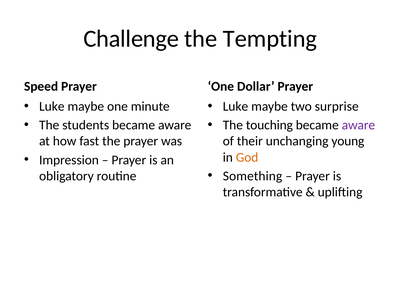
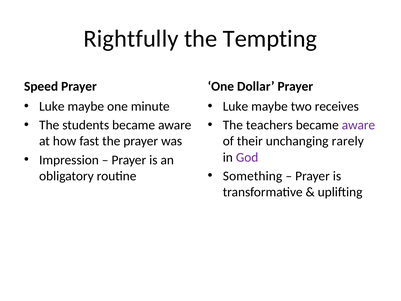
Challenge: Challenge -> Rightfully (131, 39)
surprise: surprise -> receives (337, 106)
touching: touching -> teachers (269, 125)
young: young -> rarely (348, 141)
God colour: orange -> purple (247, 157)
